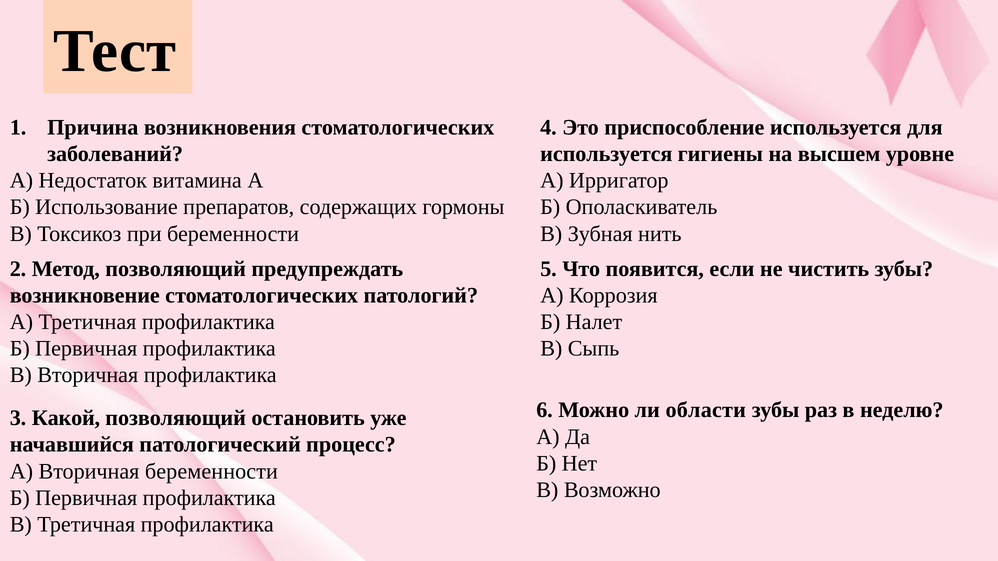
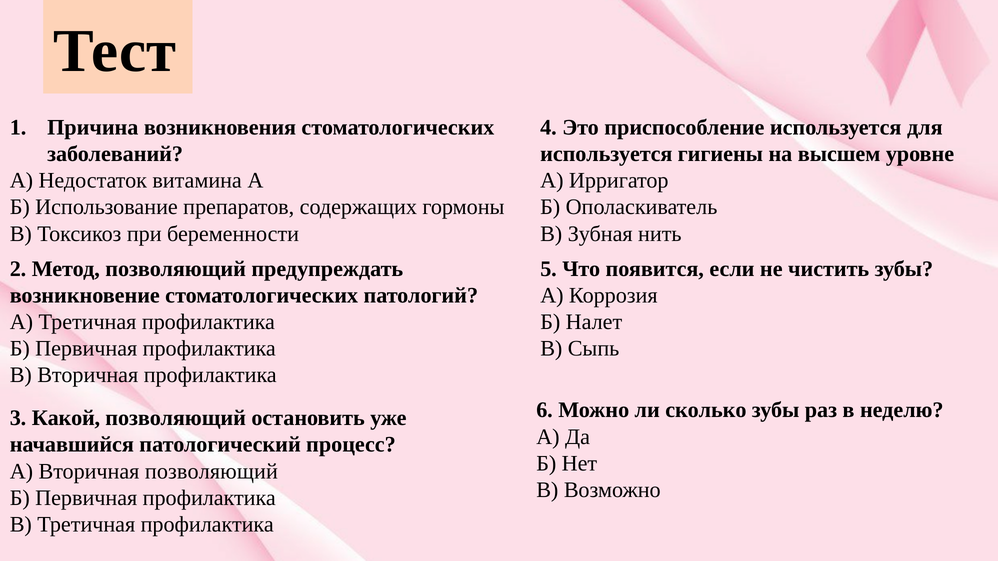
области: области -> сколько (706, 410)
Вторичная беременности: беременности -> позволяющий (211, 472)
